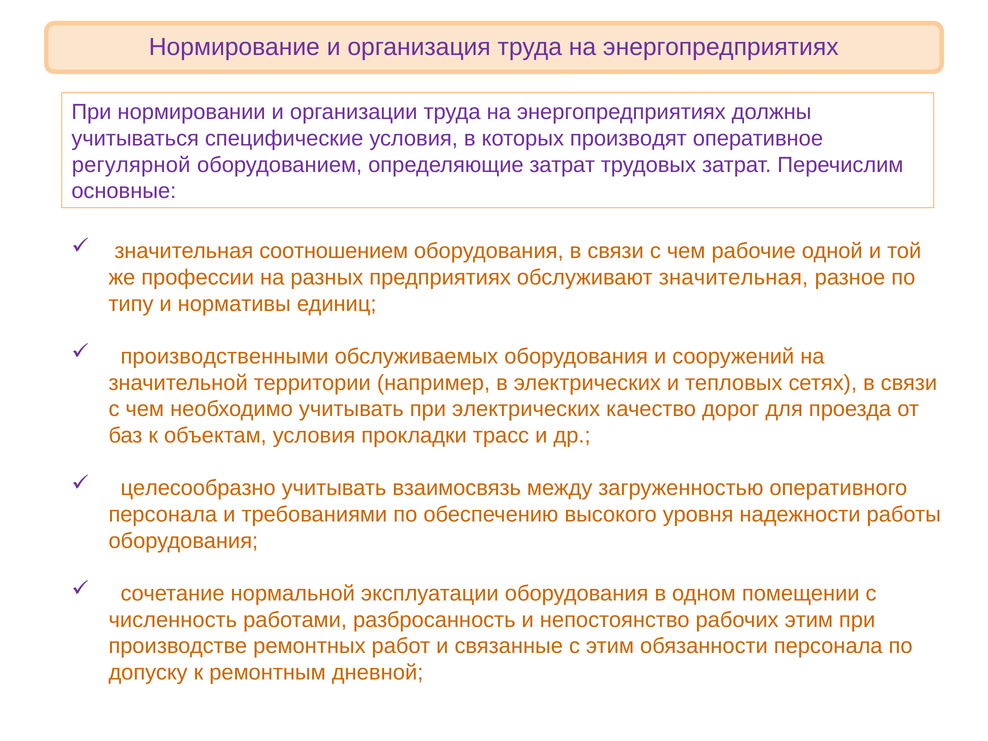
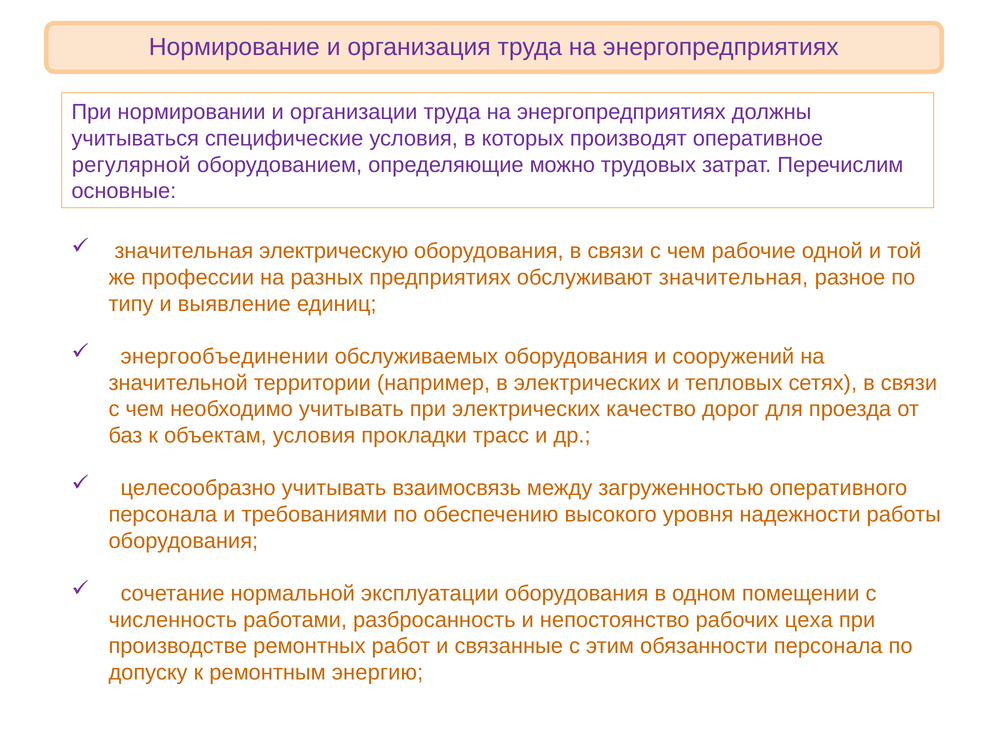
определяющие затрат: затрат -> можно (562, 165)
соотношением: соотношением -> электрическую (334, 251)
нормативы: нормативы -> выявление (234, 304)
производственными: производственными -> энергообъединении (224, 356)
рабочих этим: этим -> цеха (809, 620)
дневной: дневной -> энергию (378, 672)
